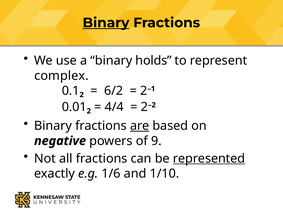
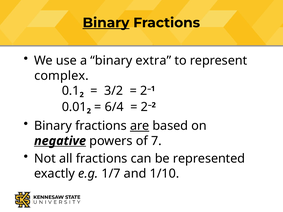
holds: holds -> extra (153, 61)
6/2: 6/2 -> 3/2 (114, 91)
4/4: 4/4 -> 6/4 (114, 107)
negative underline: none -> present (60, 141)
9: 9 -> 7 (156, 141)
represented underline: present -> none (209, 159)
1/6: 1/6 -> 1/7 (111, 174)
